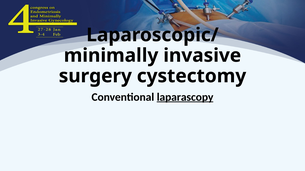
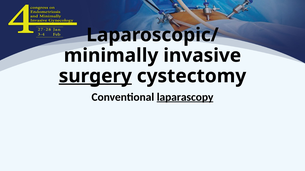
surgery underline: none -> present (95, 76)
